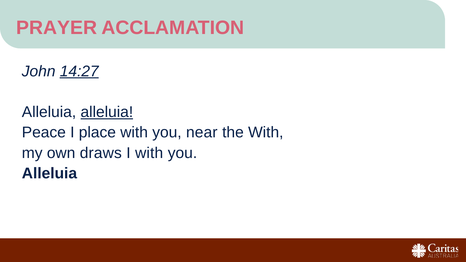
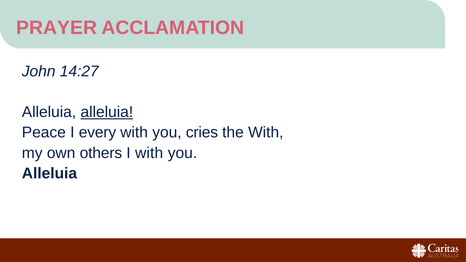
14:27 underline: present -> none (79, 71)
place: place -> every (97, 133)
near: near -> cries (202, 133)
draws: draws -> others (101, 153)
